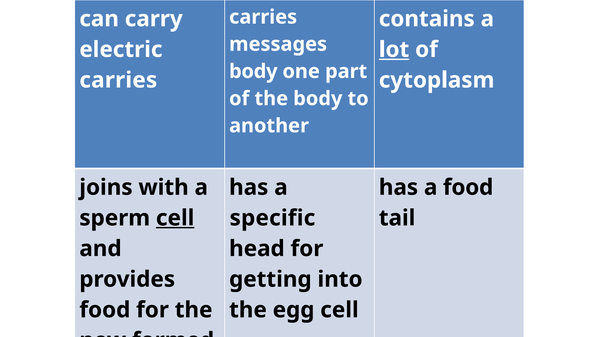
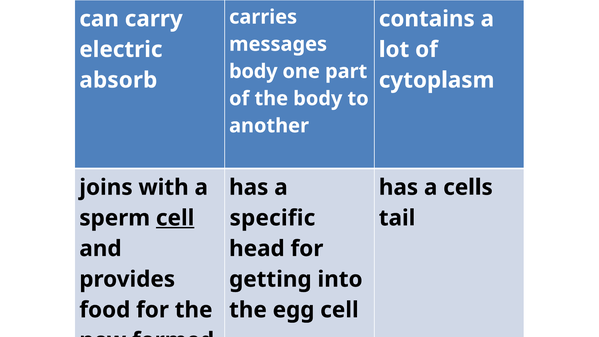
lot underline: present -> none (394, 50)
carries: carries -> absorb (118, 80)
a food: food -> cells (468, 187)
